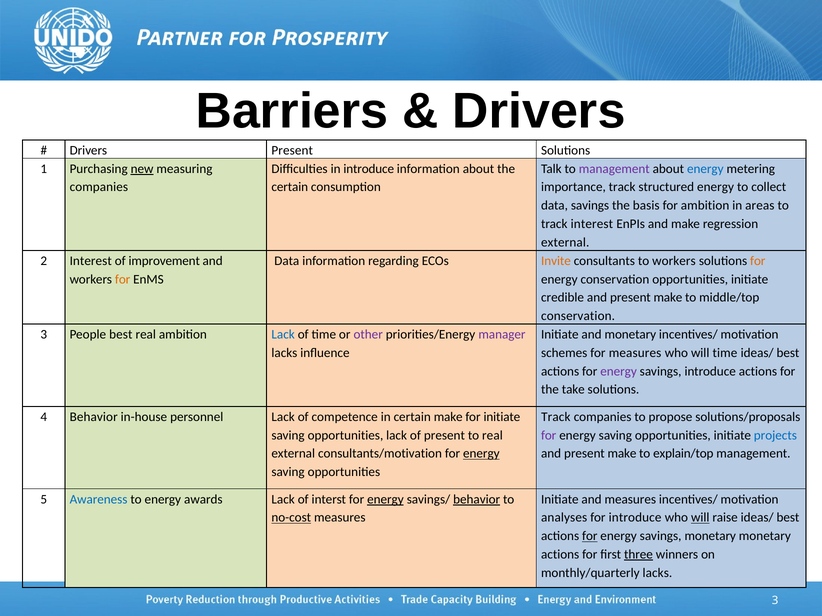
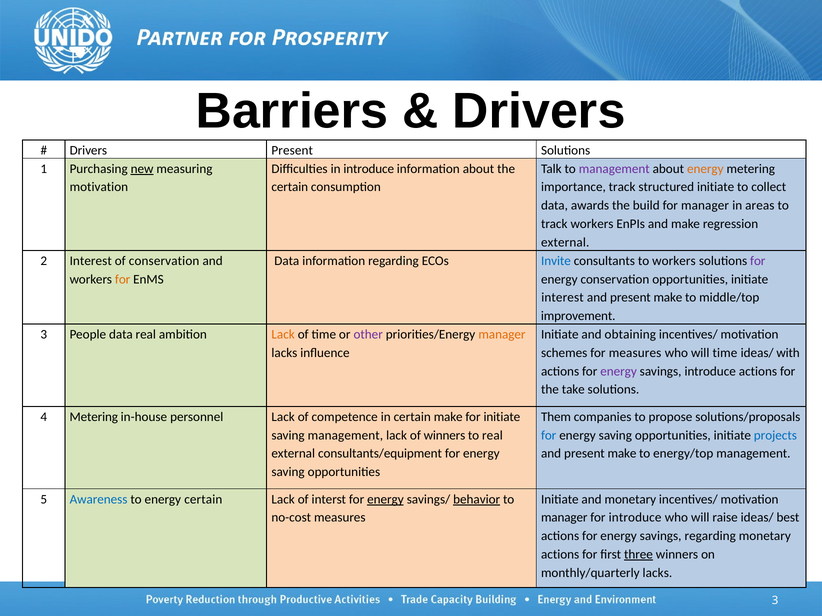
energy colour: blue -> orange (705, 169)
companies: companies -> motivation (99, 187)
structured energy: energy -> initiate (716, 187)
data savings: savings -> awards (590, 206)
basis: basis -> build (646, 206)
for ambition: ambition -> manager (705, 206)
track interest: interest -> workers (592, 224)
of improvement: improvement -> conservation (164, 261)
Invite colour: orange -> blue (556, 261)
for colour: orange -> purple (758, 261)
credible: credible -> interest (562, 298)
conservation: conservation -> improvement (578, 316)
People best: best -> data (121, 335)
Lack colour: blue -> orange (283, 335)
manager colour: purple -> orange (502, 335)
and monetary: monetary -> obtaining (630, 335)
best: best -> with (788, 353)
4 Behavior: Behavior -> Metering (94, 417)
Track: Track -> Them (556, 417)
opportunities: opportunities -> management (345, 436)
of present: present -> winners (444, 436)
for colour: purple -> blue (549, 436)
consultants/motivation: consultants/motivation -> consultants/equipment (380, 454)
energy underline: present -> none (481, 454)
explain/top: explain/top -> energy/top (683, 454)
energy awards: awards -> certain (203, 500)
and measures: measures -> monetary (630, 500)
no-cost underline: present -> none (291, 518)
analyses: analyses -> manager (564, 518)
will underline: present -> none (700, 518)
for underline: present -> none (590, 537)
savings monetary: monetary -> regarding (710, 537)
